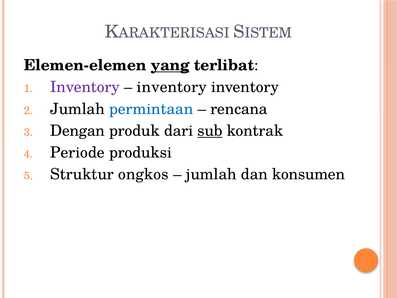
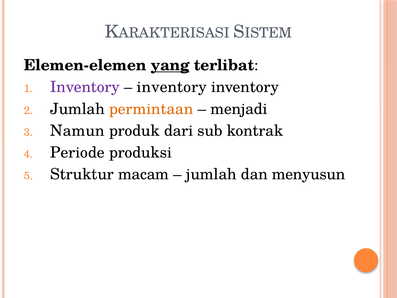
permintaan colour: blue -> orange (151, 109)
rencana: rencana -> menjadi (239, 109)
Dengan: Dengan -> Namun (77, 131)
sub underline: present -> none (210, 131)
ongkos: ongkos -> macam (143, 174)
konsumen: konsumen -> menyusun (309, 174)
